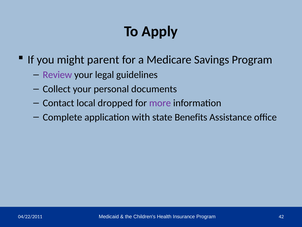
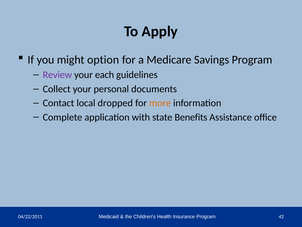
parent: parent -> option (103, 60)
legal: legal -> each (105, 75)
more colour: purple -> orange (160, 103)
